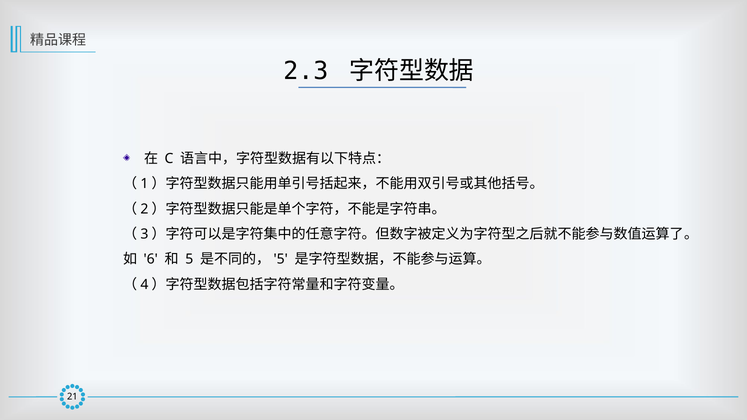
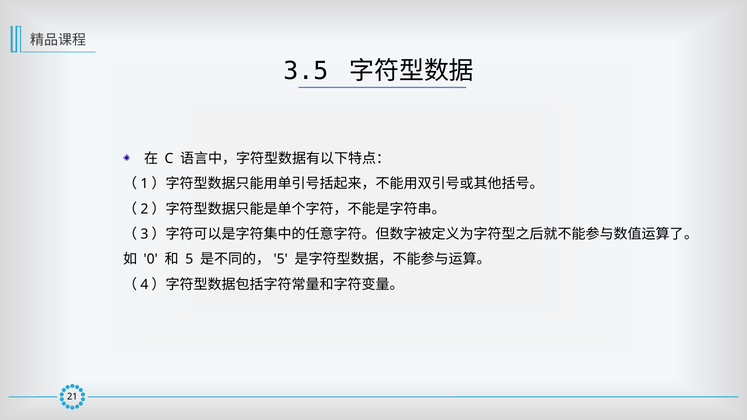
2.3: 2.3 -> 3.5 (306, 71)
6: 6 -> 0 (151, 259)
